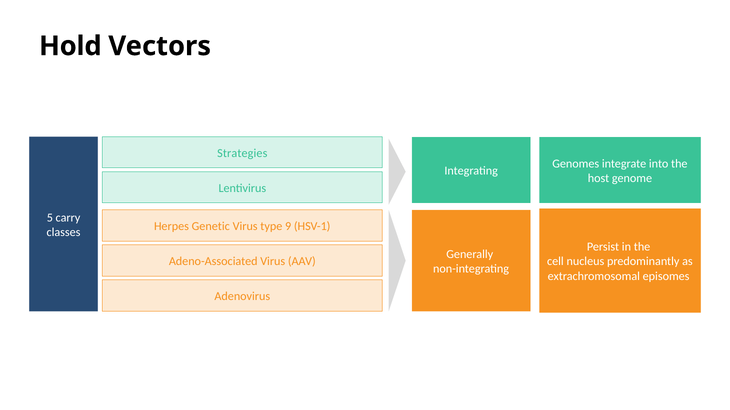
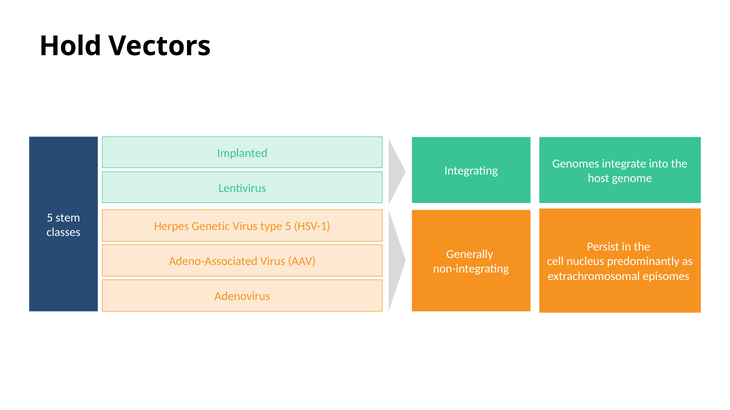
Strategies: Strategies -> Implanted (242, 153)
carry: carry -> stem (68, 218)
type 9: 9 -> 5 (288, 227)
